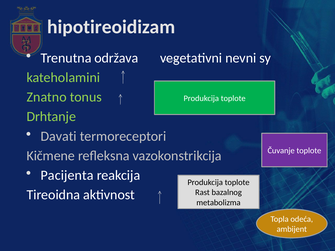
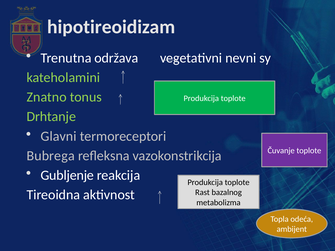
Davati: Davati -> Glavni (59, 136)
Kičmene: Kičmene -> Bubrega (51, 156)
Pacijenta: Pacijenta -> Gubljenje (67, 175)
